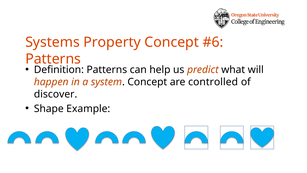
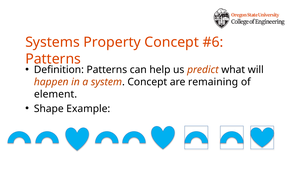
controlled: controlled -> remaining (213, 82)
discover: discover -> element (56, 94)
